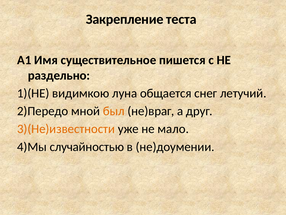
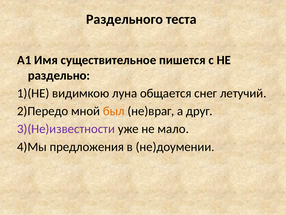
Закрепление: Закрепление -> Раздельного (125, 19)
3)(Не)известности colour: orange -> purple (66, 129)
случайностью: случайностью -> предложения (87, 146)
